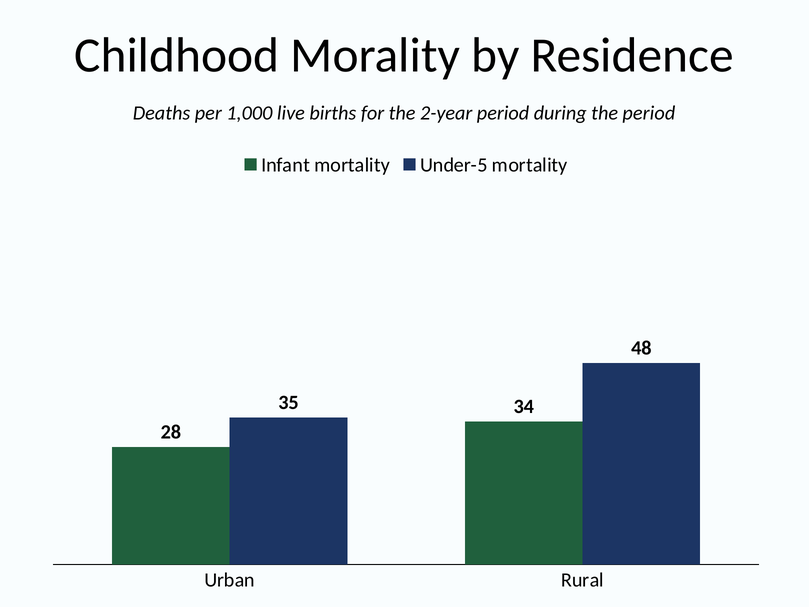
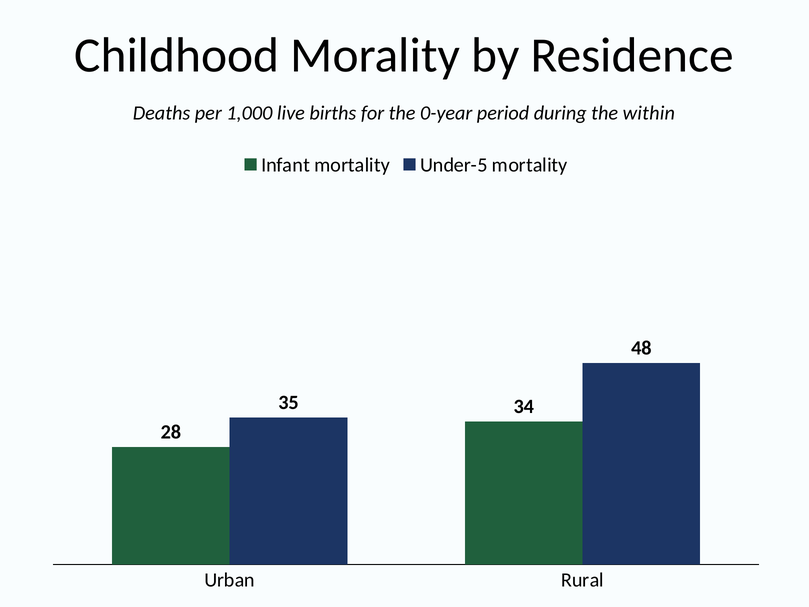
2-year: 2-year -> 0-year (446, 113)
the period: period -> within (649, 113)
